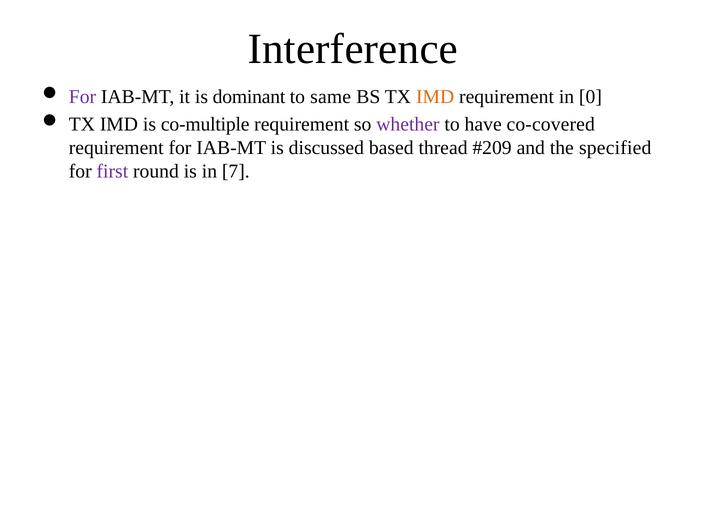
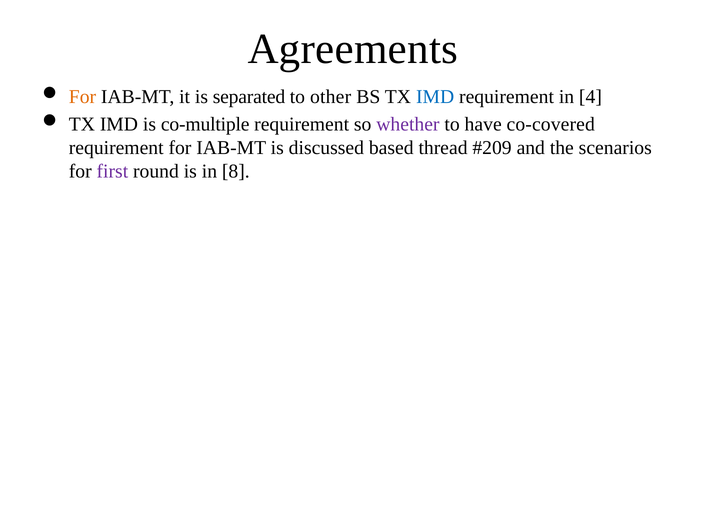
Interference: Interference -> Agreements (353, 49)
For colour: purple -> orange (82, 97)
dominant: dominant -> separated (249, 97)
same: same -> other (331, 97)
IMD colour: orange -> blue (435, 97)
0: 0 -> 4 (590, 97)
specified: specified -> scenarios (615, 148)
7: 7 -> 8 (236, 171)
